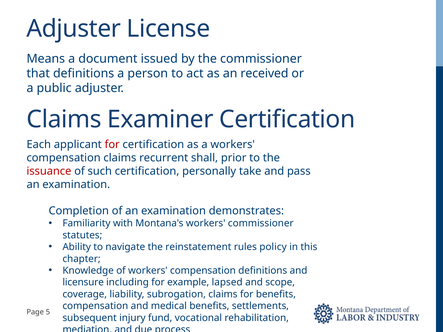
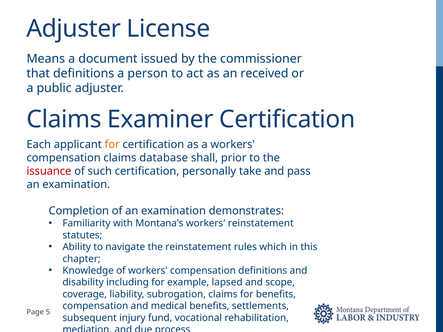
for colour: red -> orange (112, 145)
recurrent: recurrent -> database (164, 158)
workers commissioner: commissioner -> reinstatement (261, 224)
policy: policy -> which (273, 247)
licensure: licensure -> disability (83, 283)
